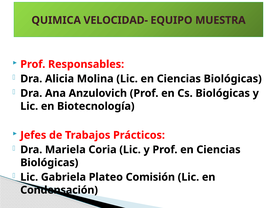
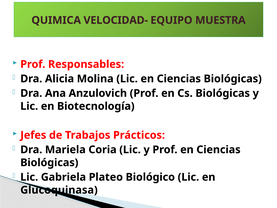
Comisión: Comisión -> Biológico (150, 177)
Condensación: Condensación -> Glucoquinasa (59, 190)
